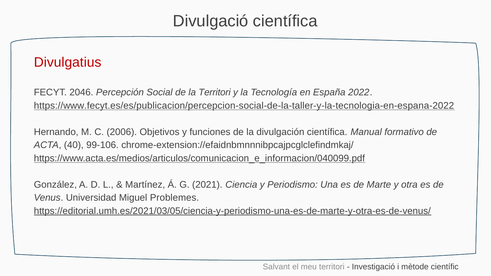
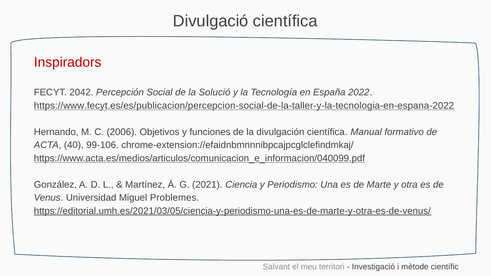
Divulgatius: Divulgatius -> Inspiradors (68, 62)
2046: 2046 -> 2042 (81, 93)
la Territori: Territori -> Solució (215, 93)
